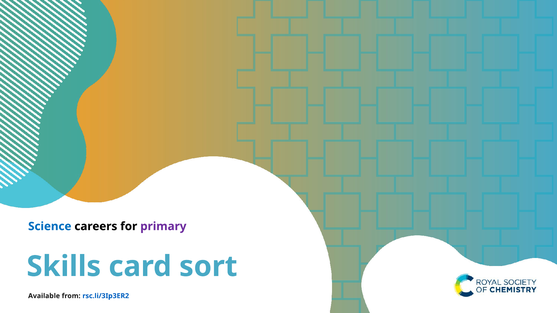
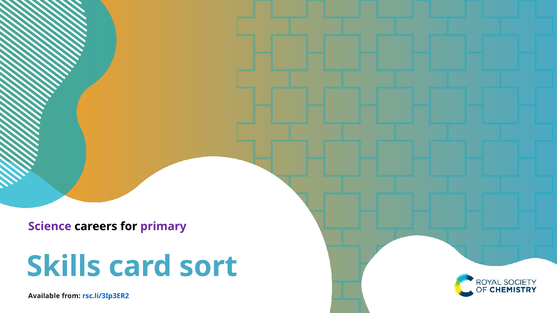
Science colour: blue -> purple (50, 227)
